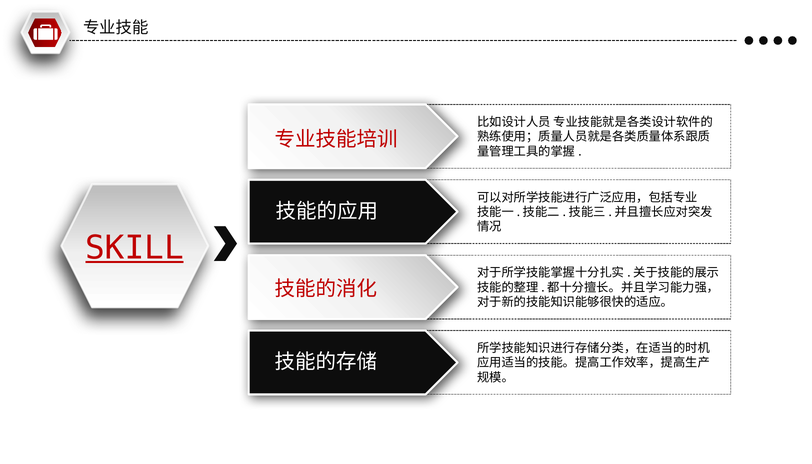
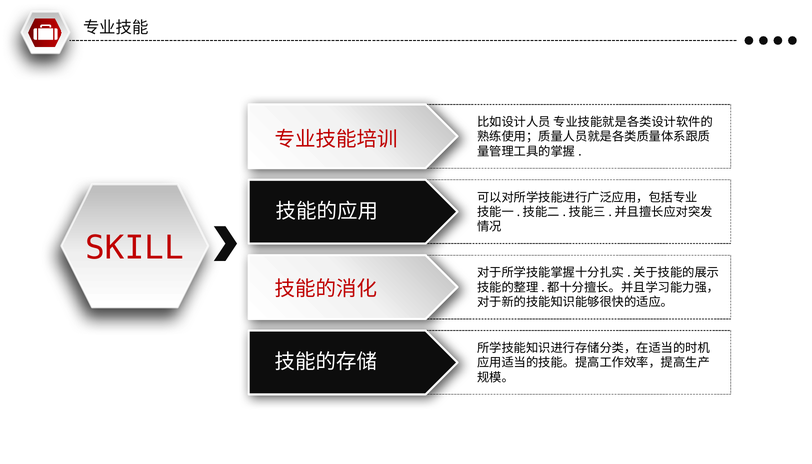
SKILL underline: present -> none (134, 248)
